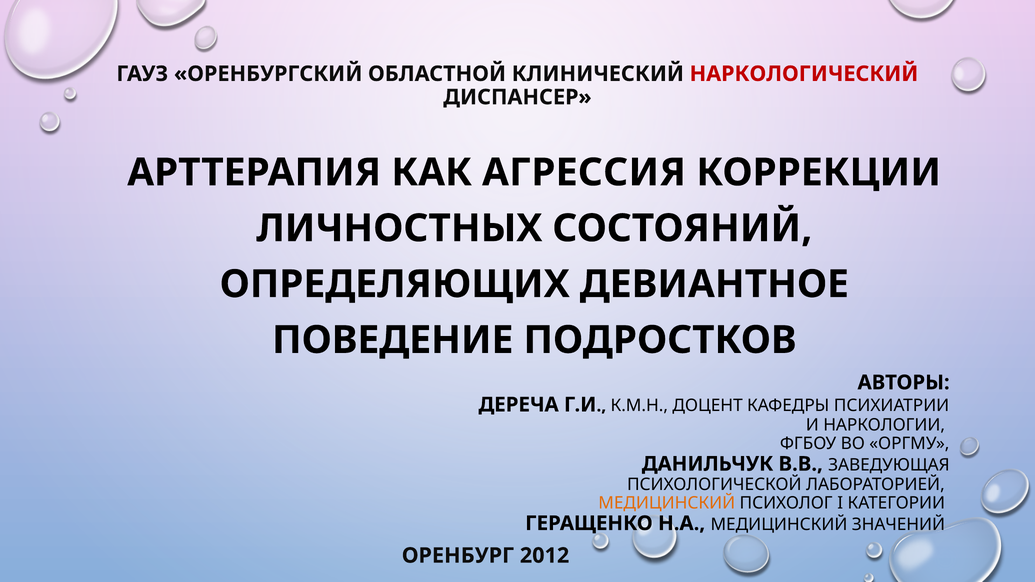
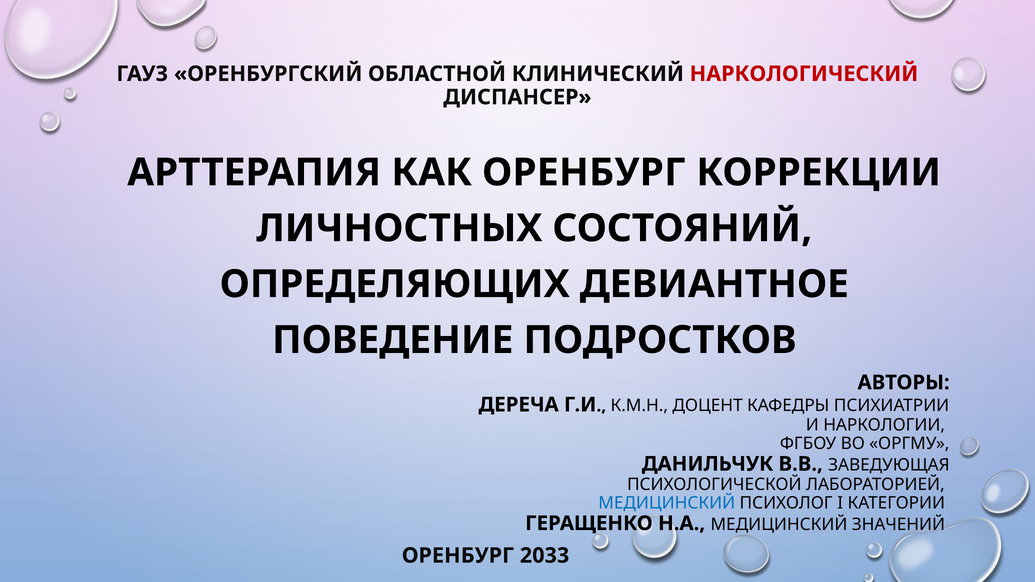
КАК АГРЕССИЯ: АГРЕССИЯ -> ОРЕНБУРГ (584, 173)
МЕДИЦИНСКИЙ colour: orange -> blue (667, 503)
2012: 2012 -> 2033 (545, 556)
